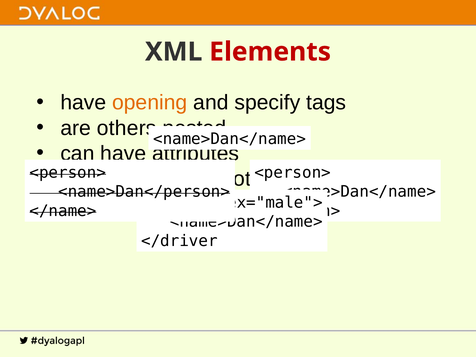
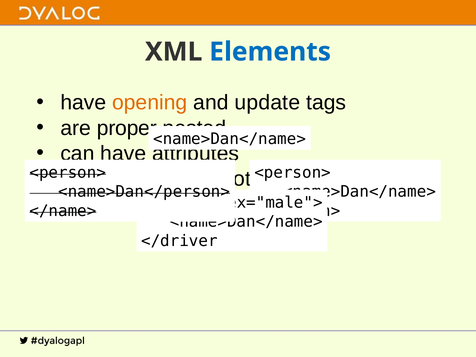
Elements colour: red -> blue (270, 52)
specify: specify -> update (267, 103)
others: others -> proper (127, 128)
